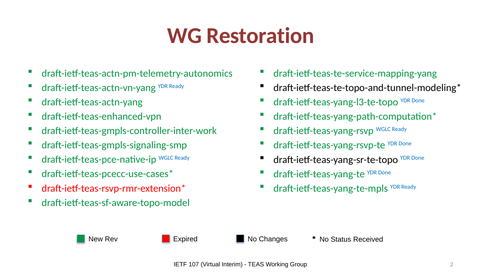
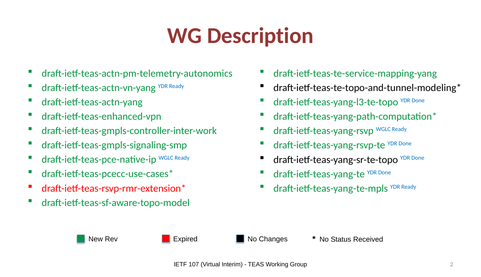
Restoration: Restoration -> Description (260, 36)
